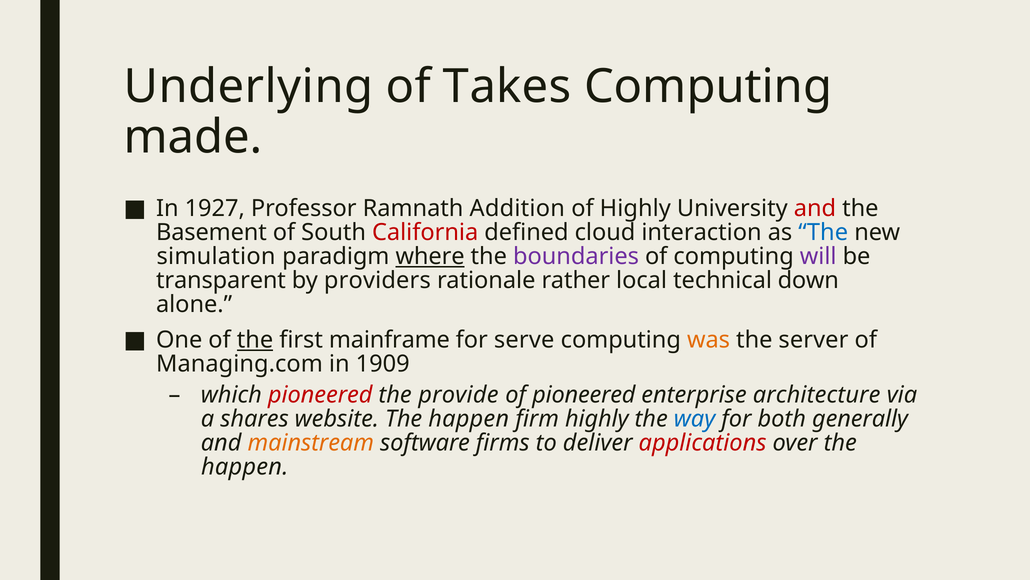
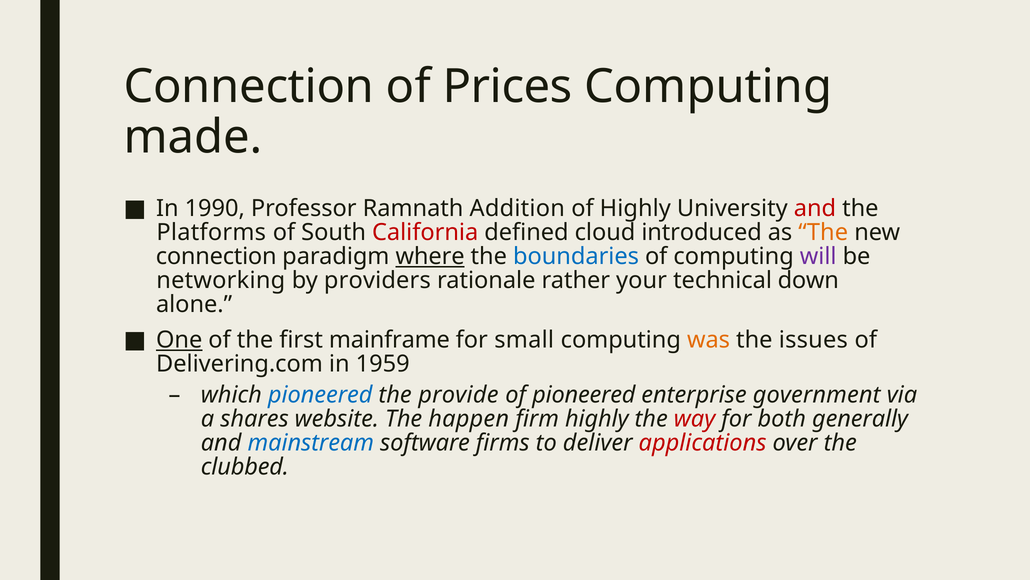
Underlying: Underlying -> Connection (249, 87)
Takes: Takes -> Prices (508, 87)
1927: 1927 -> 1990 (215, 208)
Basement: Basement -> Platforms (211, 232)
interaction: interaction -> introduced (702, 232)
The colour: blue -> orange (823, 232)
simulation: simulation -> connection (216, 256)
boundaries colour: purple -> blue (576, 256)
transparent: transparent -> networking (221, 280)
local: local -> your (642, 280)
One underline: none -> present (179, 340)
the underline: present -> none (255, 340)
serve: serve -> small (524, 340)
server: server -> issues (813, 340)
Managing.com: Managing.com -> Delivering.com (239, 364)
1909: 1909 -> 1959 (383, 364)
pioneered colour: red -> blue (320, 394)
architecture: architecture -> government (817, 394)
way colour: blue -> red (695, 418)
mainstream colour: orange -> blue (311, 442)
happen: happen -> clubbed (245, 466)
